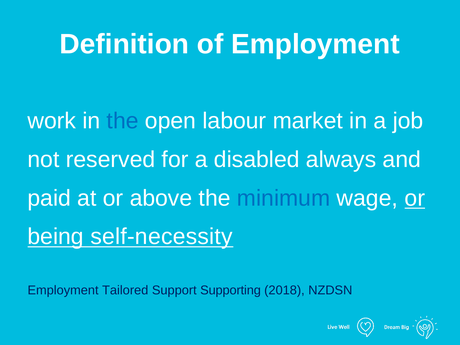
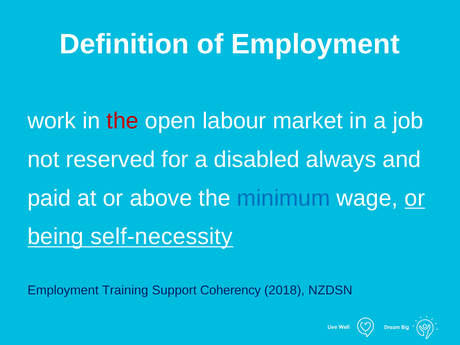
the colour: blue -> red (123, 121)
Tailored: Tailored -> Training (125, 290)
Supporting: Supporting -> Coherency (231, 290)
